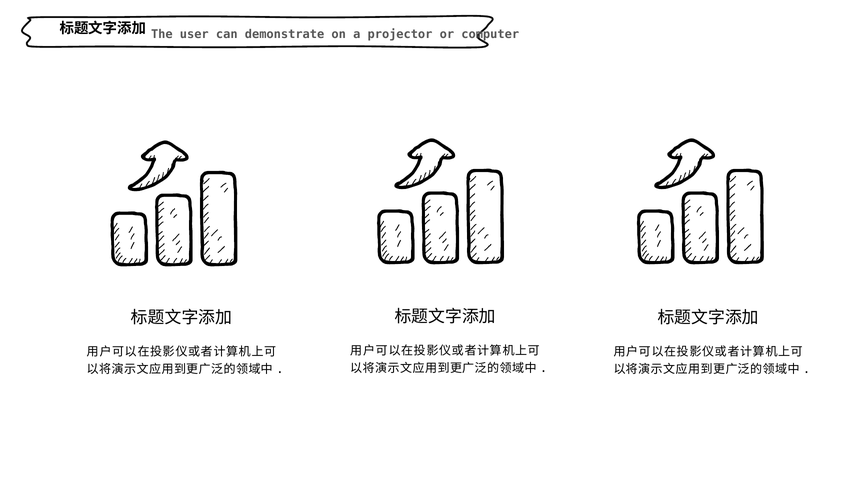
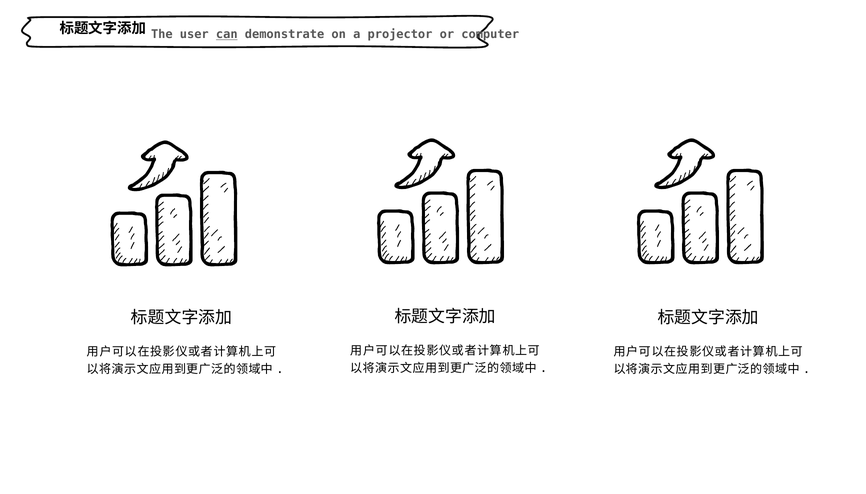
can underline: none -> present (227, 34)
